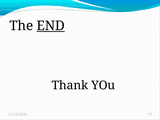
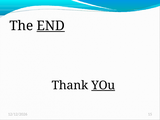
YOu underline: none -> present (103, 85)
